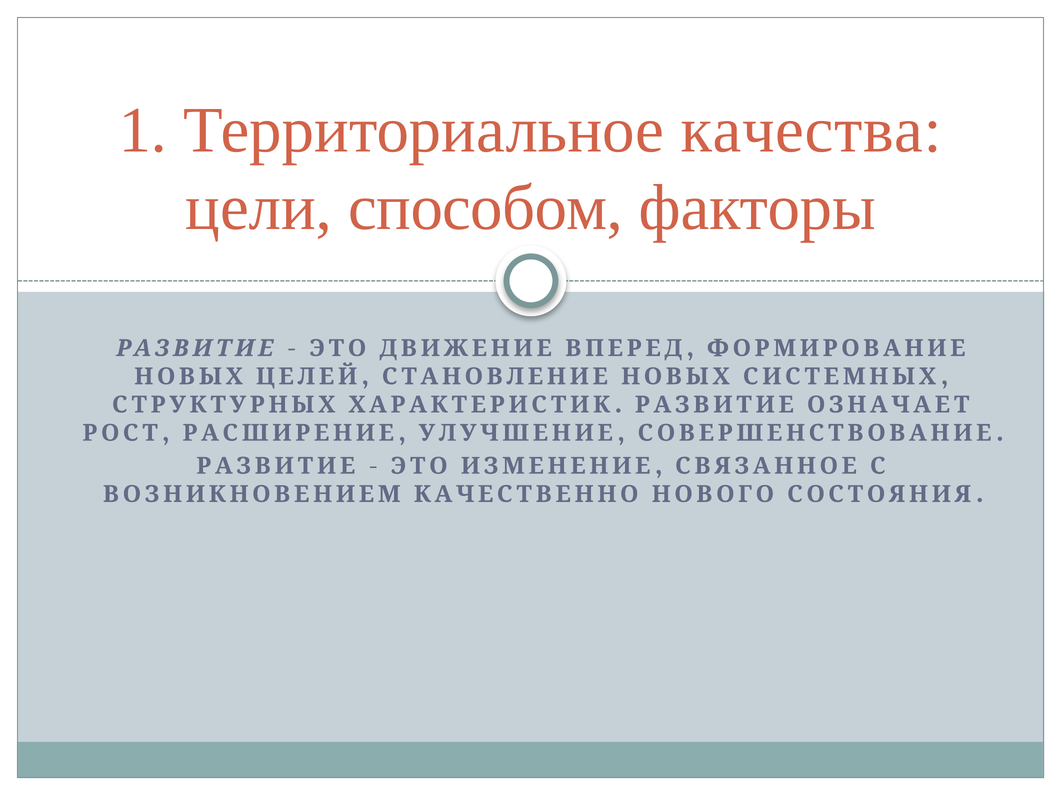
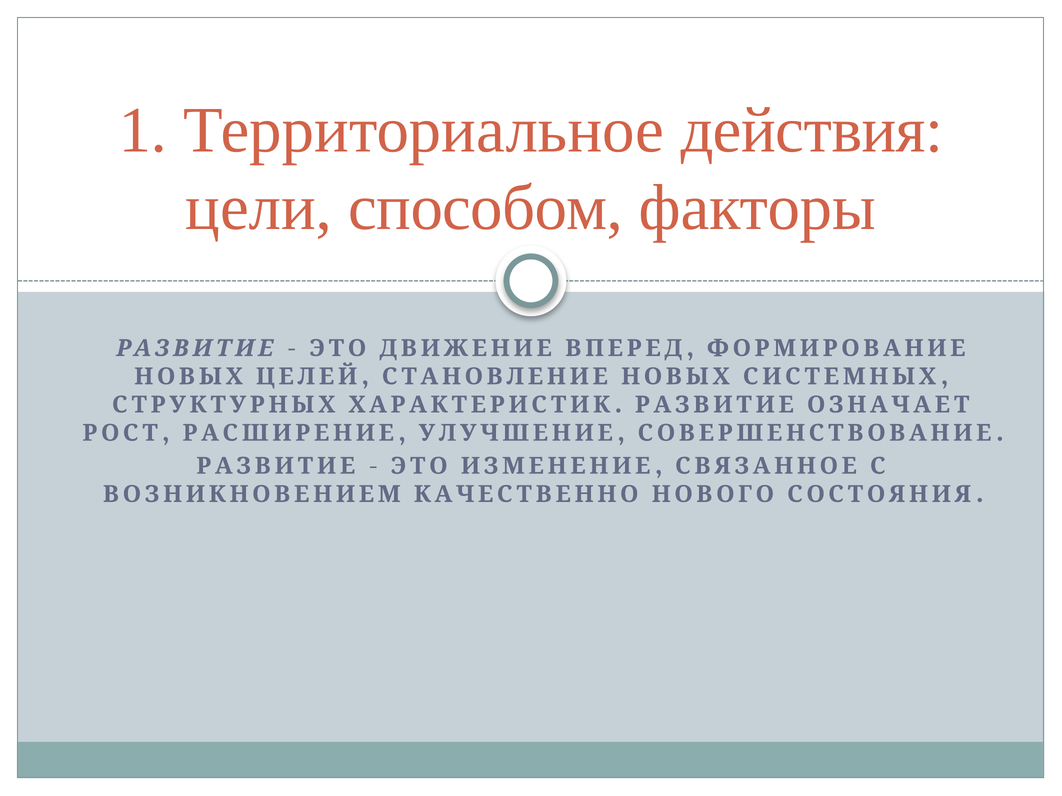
качества: качества -> действия (812, 130)
